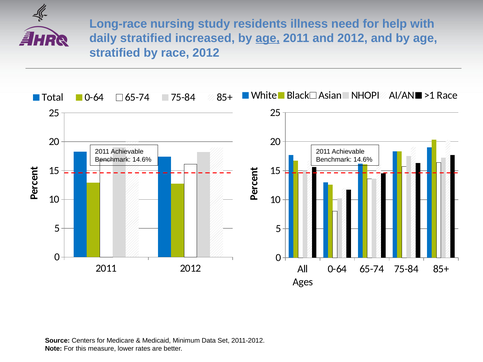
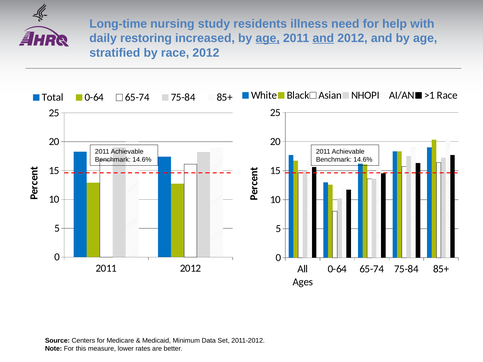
Long-race: Long-race -> Long-time (118, 24)
daily stratified: stratified -> restoring (146, 38)
and underline: none -> present (323, 38)
